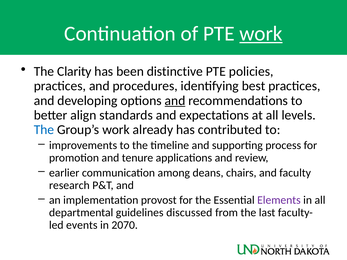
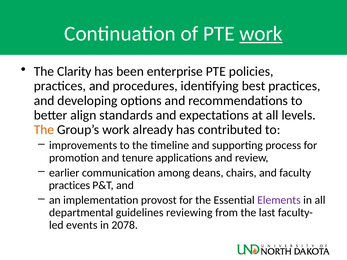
distinctive: distinctive -> enterprise (175, 72)
and underline: present -> none (175, 101)
The colour: blue -> orange (44, 130)
research: research -> practices (69, 185)
discussed: discussed -> reviewing (189, 213)
2070: 2070 -> 2078 (125, 225)
